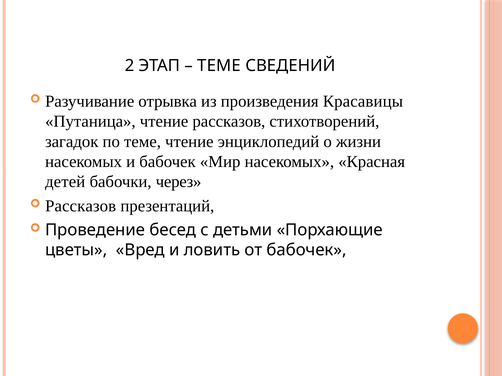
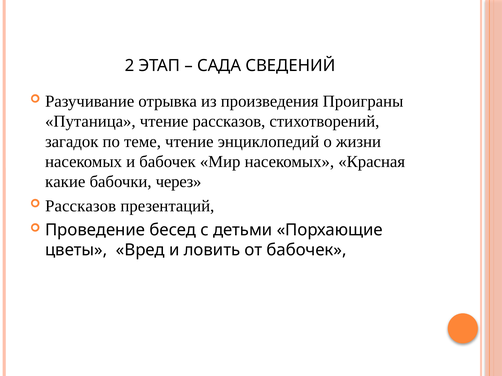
ТЕМЕ: ТЕМЕ -> САДА (219, 66)
Красавицы: Красавицы -> Проиграны (363, 102)
детей: детей -> какие (65, 182)
